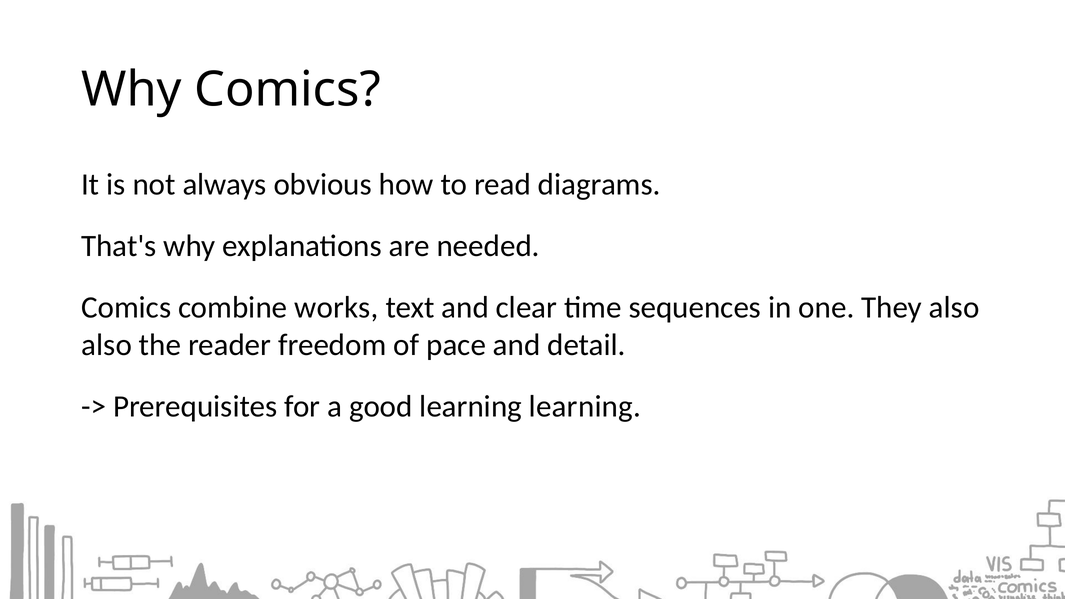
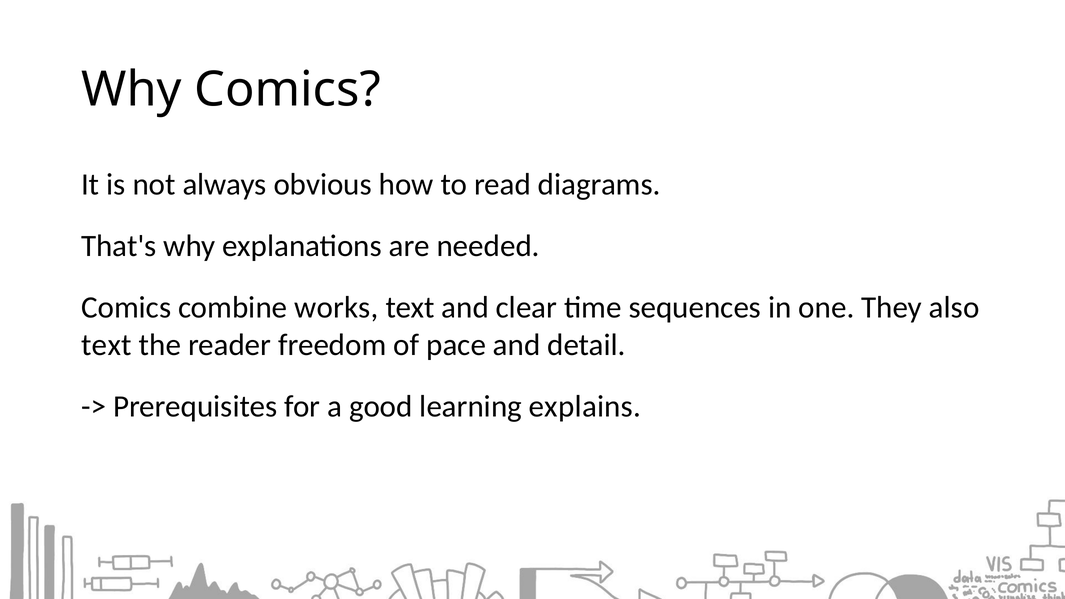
also: also -> text (106, 345)
learning learning: learning -> explains (585, 407)
